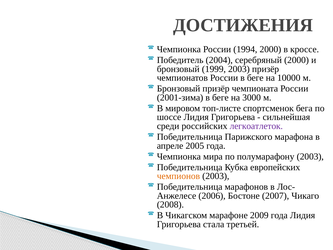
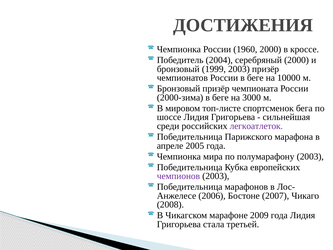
1994: 1994 -> 1960 (245, 49)
2001-зима: 2001-зима -> 2000-зима (180, 97)
чемпионов colour: orange -> purple (178, 176)
